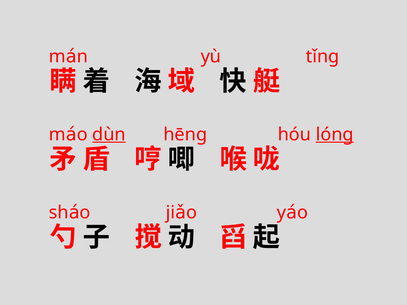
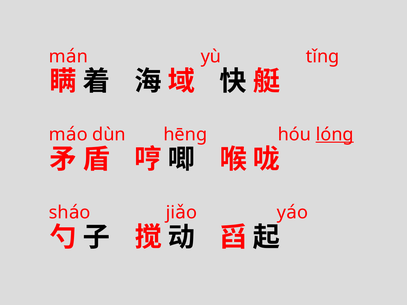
dùn underline: present -> none (109, 135)
